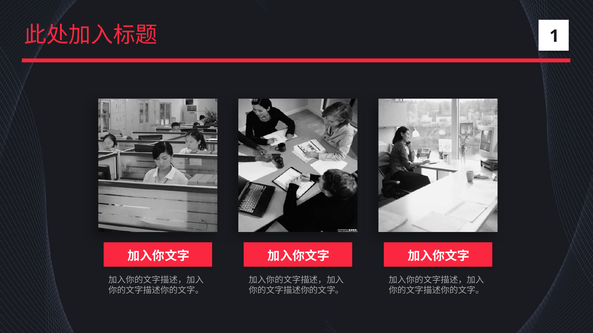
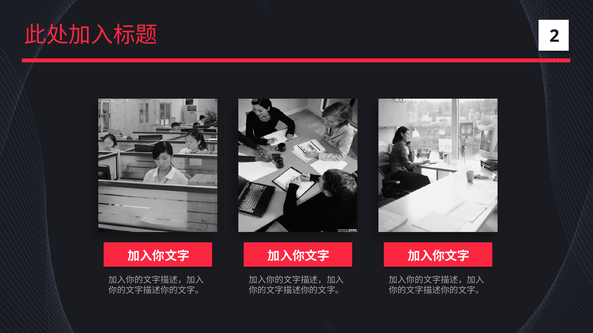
1: 1 -> 2 (554, 36)
